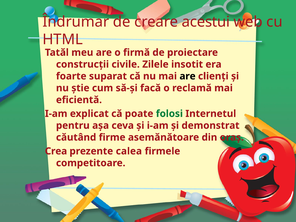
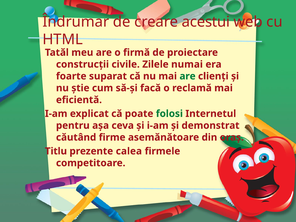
insotit: insotit -> numai (187, 64)
are colour: black -> green (188, 76)
Crea: Crea -> Titlu (56, 151)
